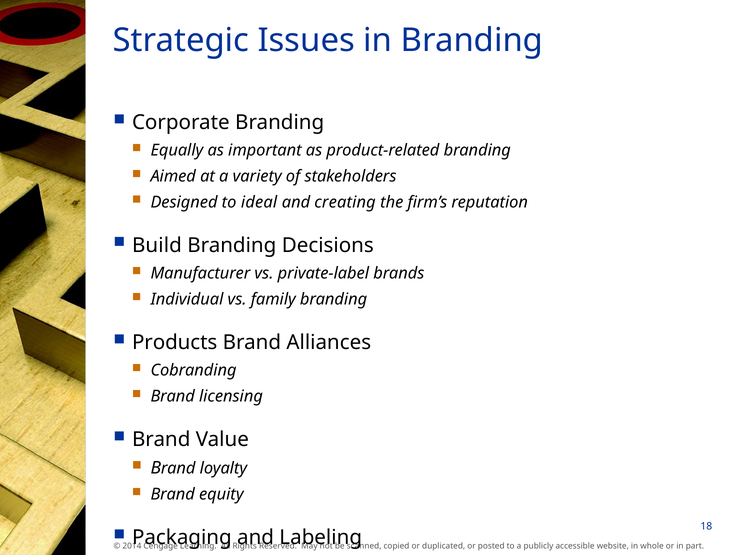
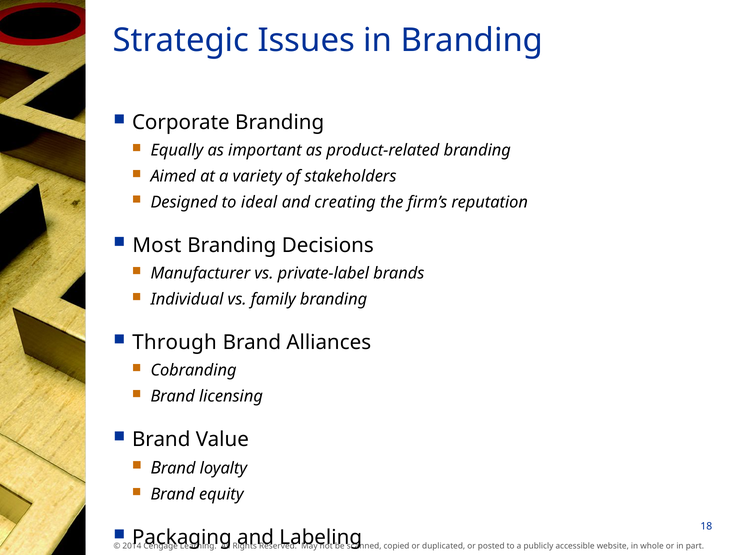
Build: Build -> Most (157, 245)
Products: Products -> Through (175, 342)
